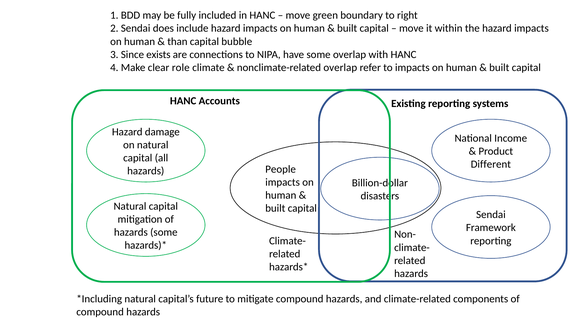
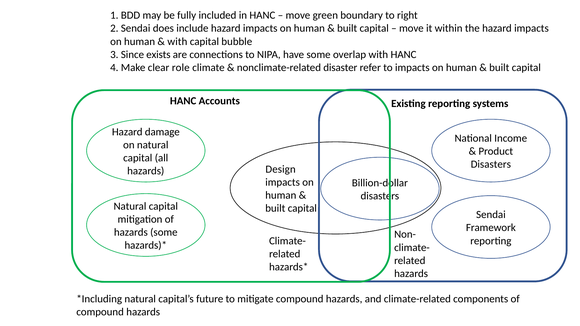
than: than -> with (177, 41)
nonclimate-related overlap: overlap -> disaster (340, 68)
Different: Different -> Disasters (491, 165)
People: People -> Design (281, 169)
